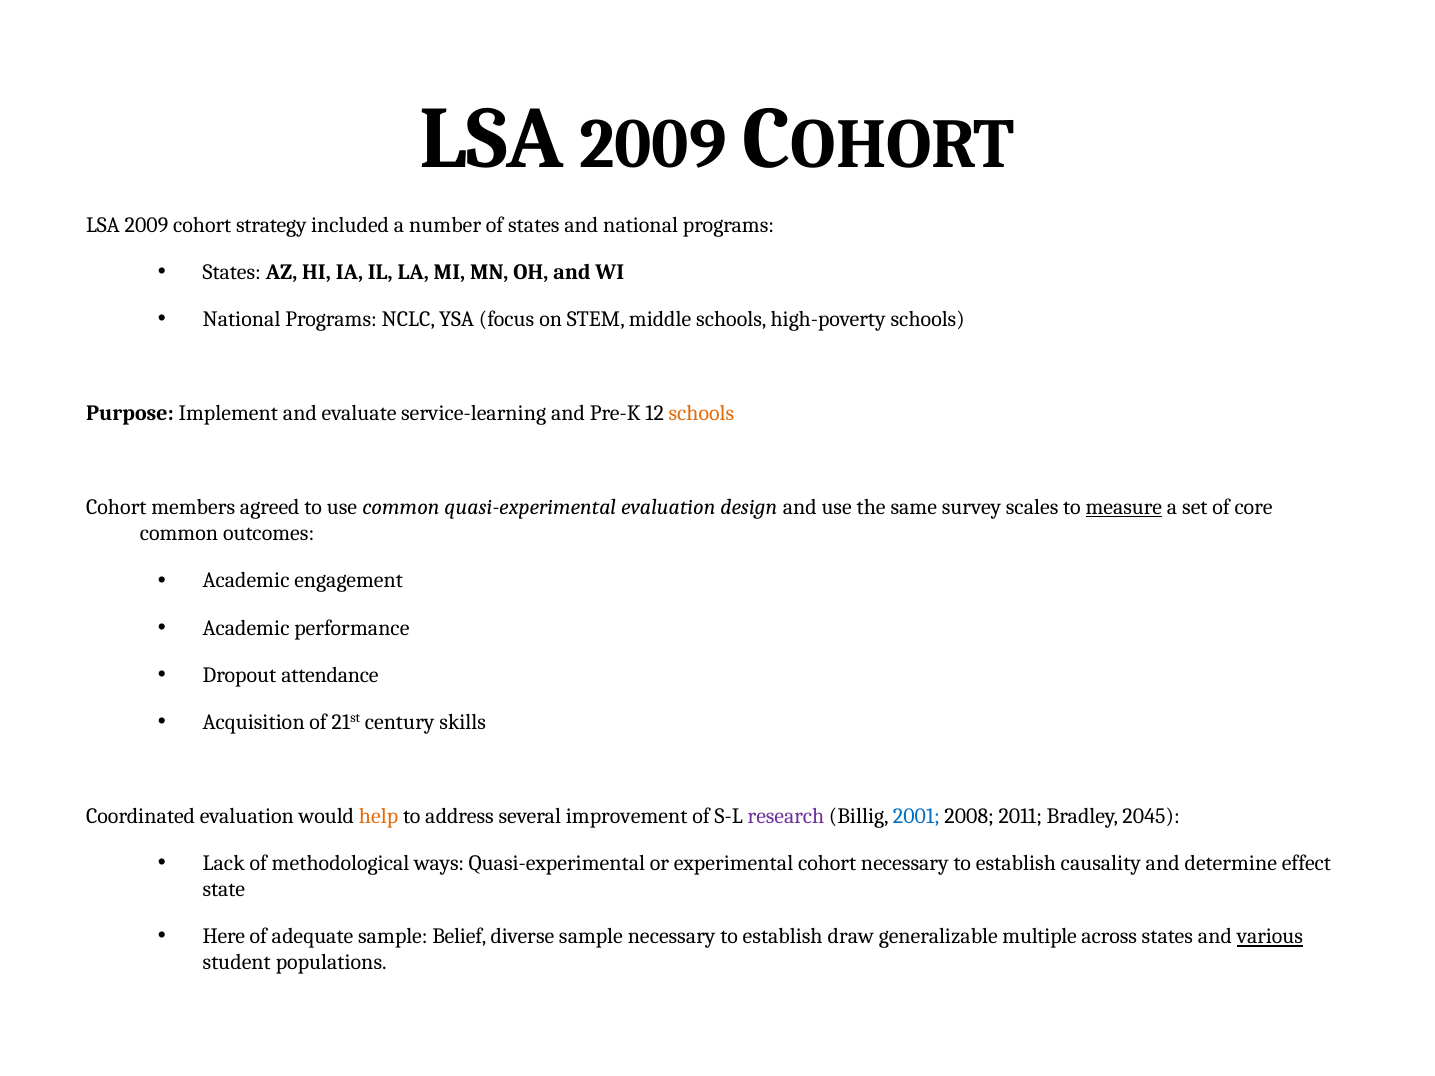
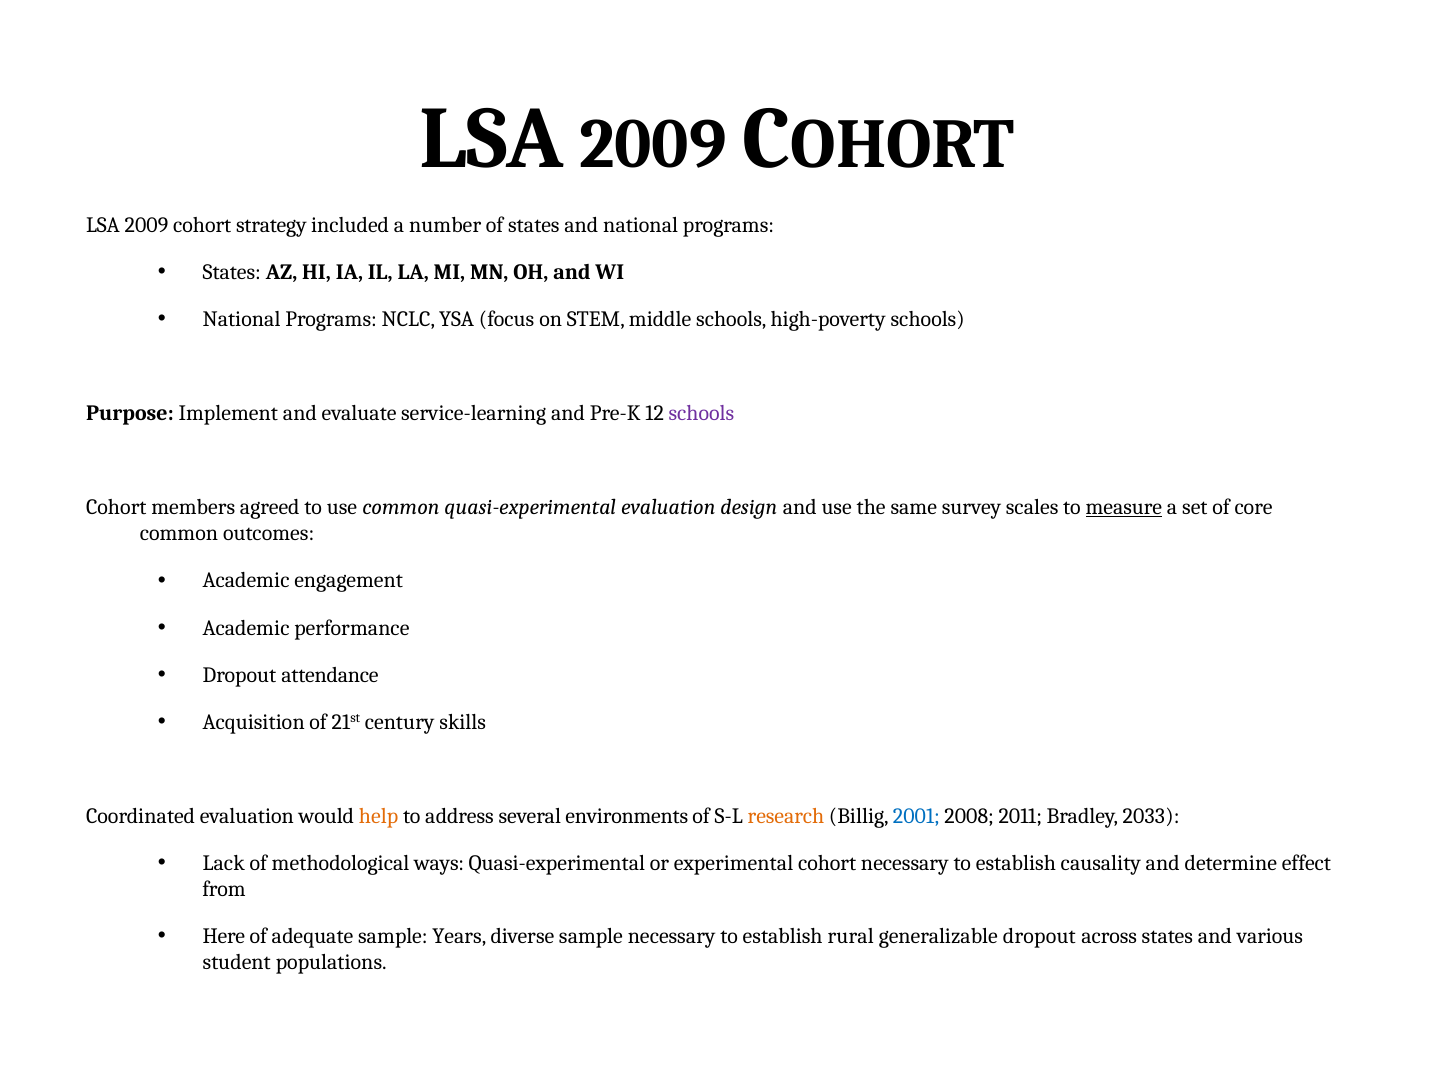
schools colour: orange -> purple (701, 413)
improvement: improvement -> environments (627, 816)
research colour: purple -> orange (786, 816)
2045: 2045 -> 2033 (1151, 816)
state: state -> from (224, 890)
Belief: Belief -> Years (459, 937)
draw: draw -> rural (851, 937)
generalizable multiple: multiple -> dropout (1039, 937)
various underline: present -> none (1270, 937)
